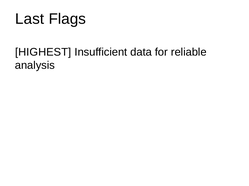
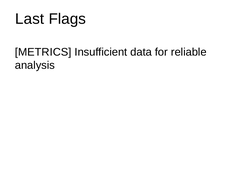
HIGHEST: HIGHEST -> METRICS (43, 52)
